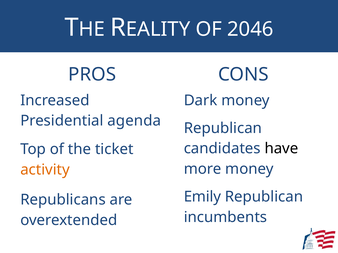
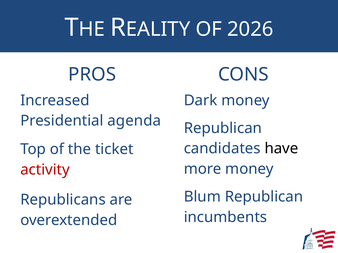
2046: 2046 -> 2026 (250, 29)
activity colour: orange -> red (45, 170)
Emily: Emily -> Blum (202, 197)
